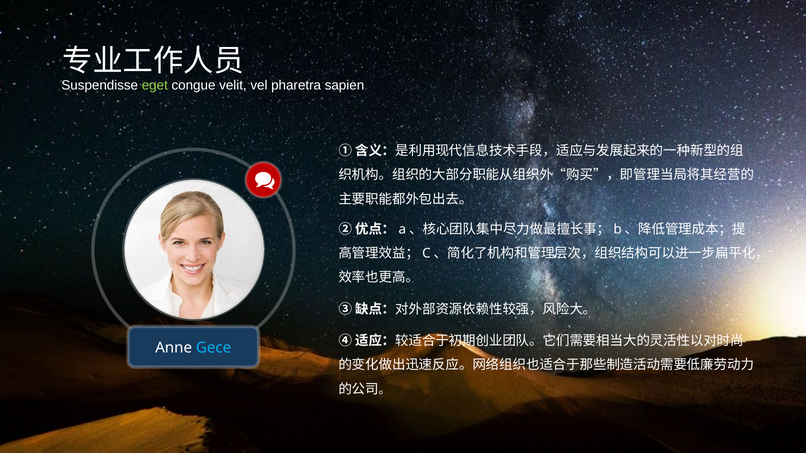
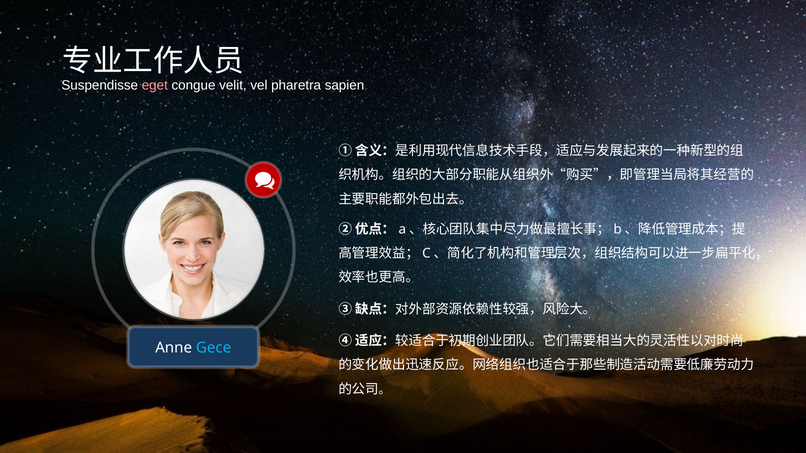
eget colour: light green -> pink (155, 85)
